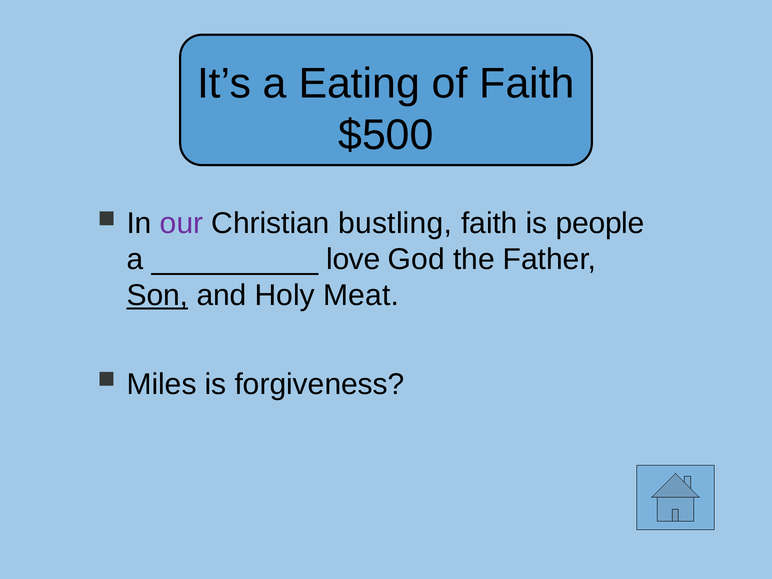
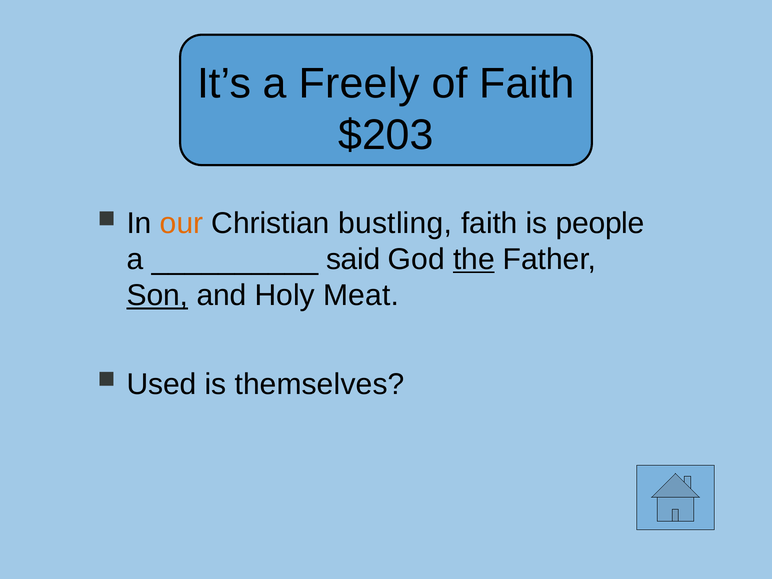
Eating: Eating -> Freely (359, 83)
$500: $500 -> $203 (386, 135)
our colour: purple -> orange (182, 223)
love: love -> said (353, 259)
the underline: none -> present (474, 259)
Miles: Miles -> Used (162, 384)
forgiveness: forgiveness -> themselves (320, 384)
